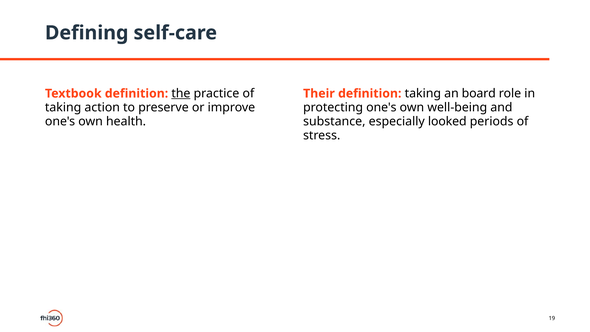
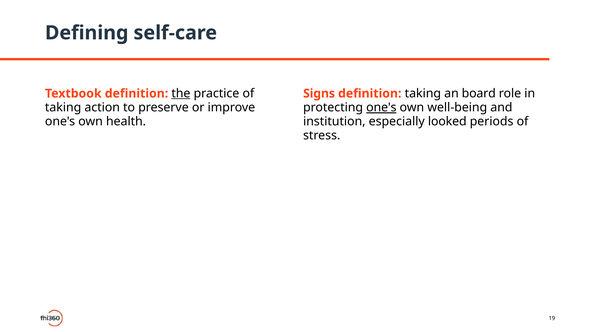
Their: Their -> Signs (319, 93)
one's underline: none -> present (381, 107)
substance: substance -> institution (334, 121)
